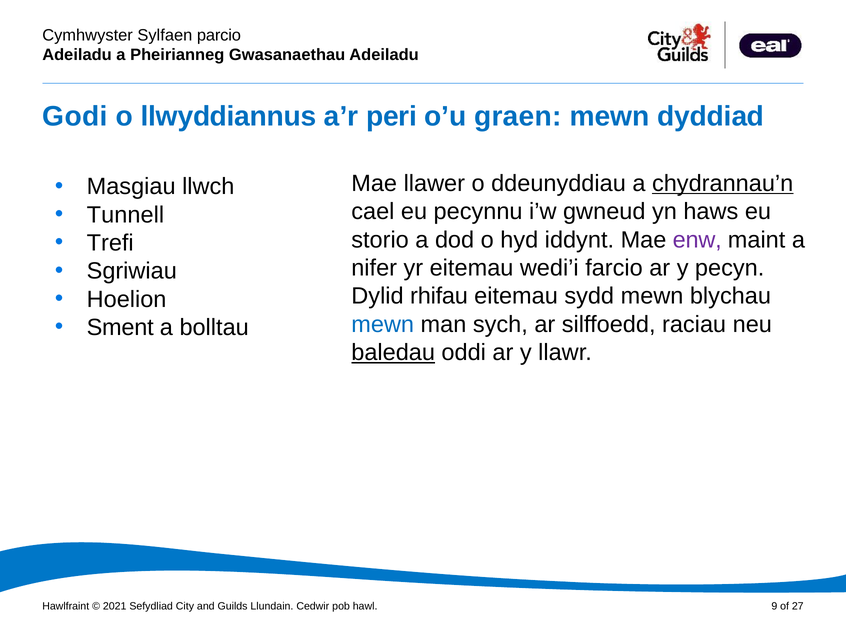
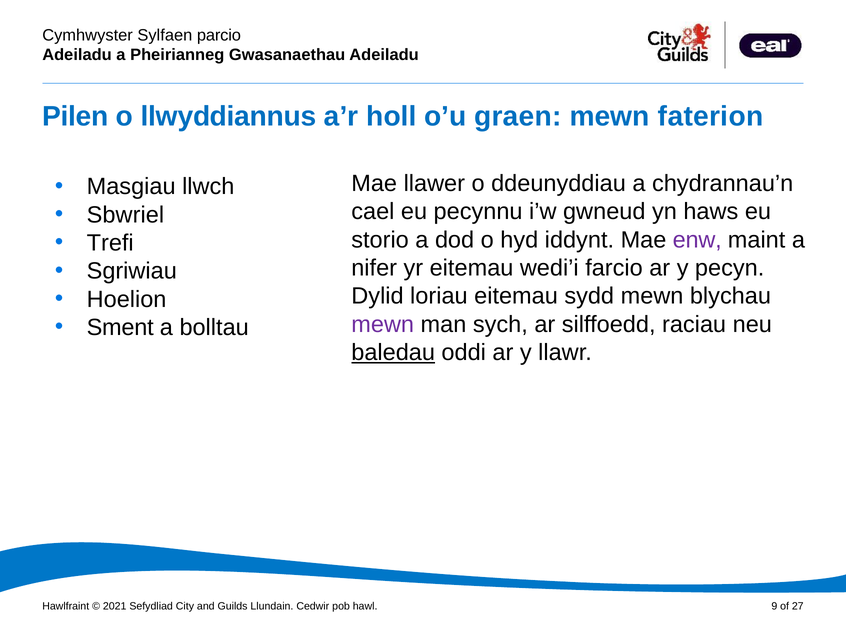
Godi: Godi -> Pilen (75, 116)
peri: peri -> holl (391, 116)
dyddiad: dyddiad -> faterion (711, 116)
chydrannau’n underline: present -> none (723, 184)
Tunnell: Tunnell -> Sbwriel (125, 215)
rhifau: rhifau -> loriau (439, 296)
mewn colour: blue -> purple (383, 325)
